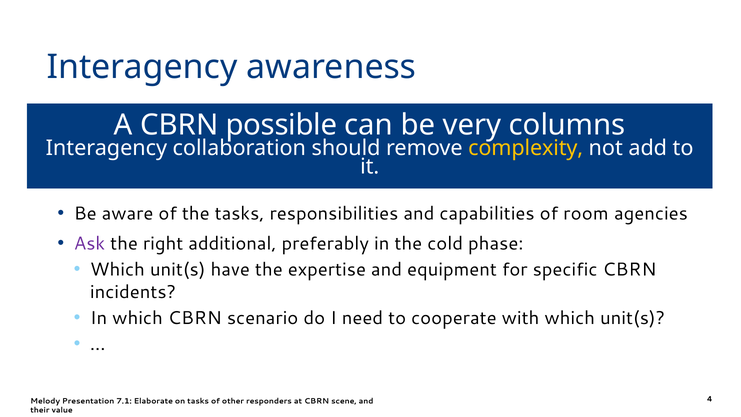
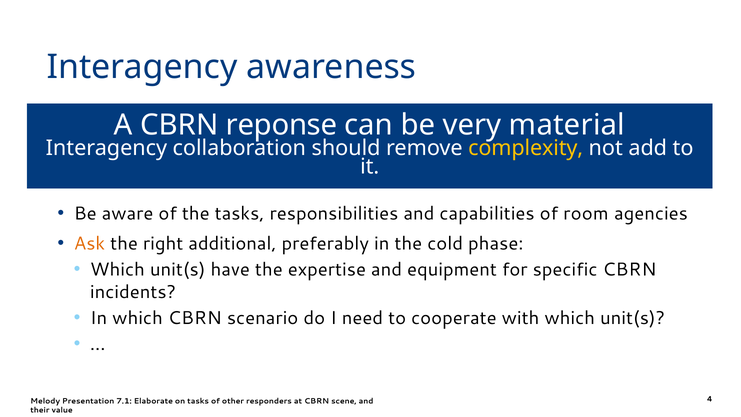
possible: possible -> reponse (281, 125)
columns: columns -> material (567, 125)
Ask colour: purple -> orange (89, 244)
